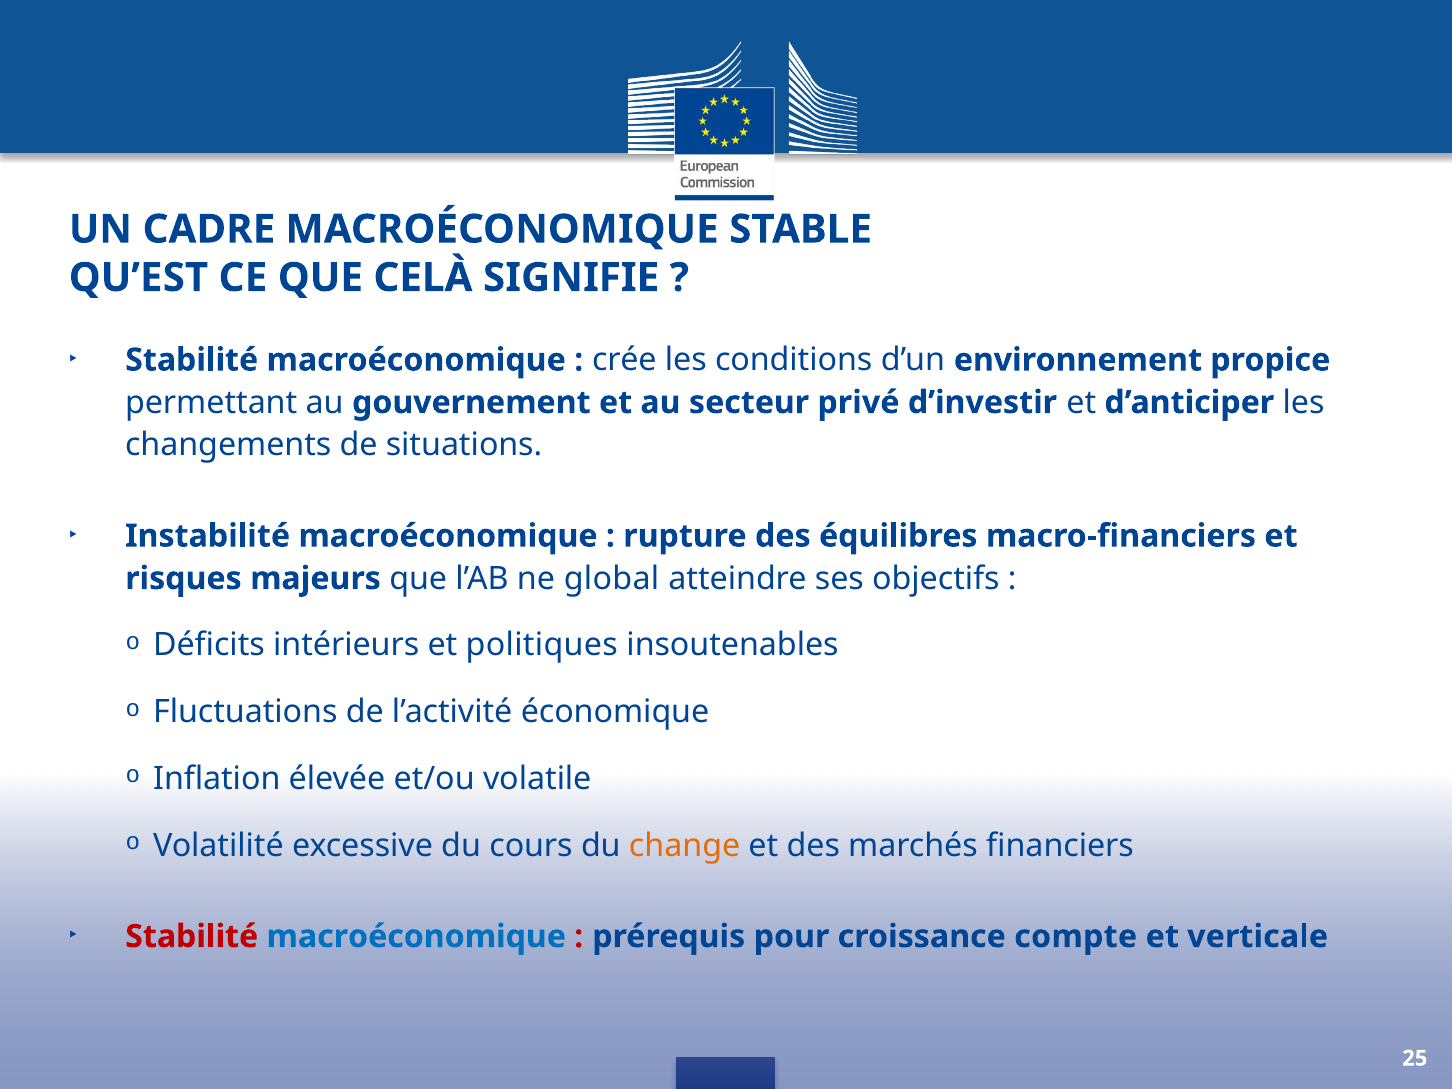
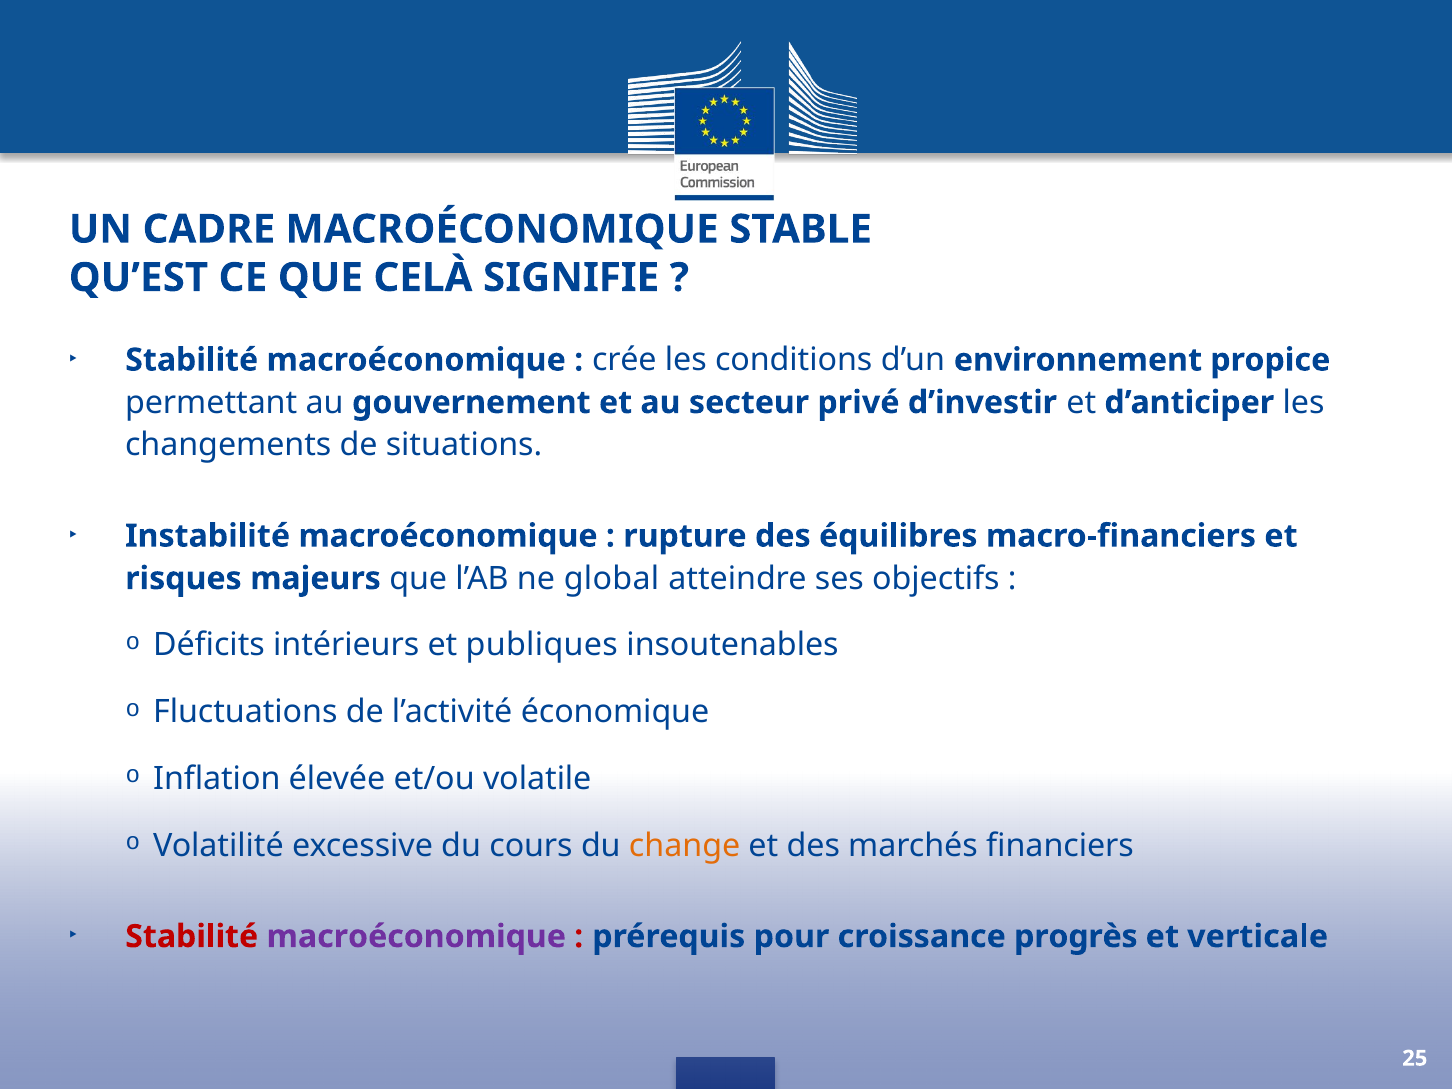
politiques: politiques -> publiques (542, 645)
macroéconomique colour: blue -> purple (416, 937)
compte: compte -> progrès (1076, 937)
